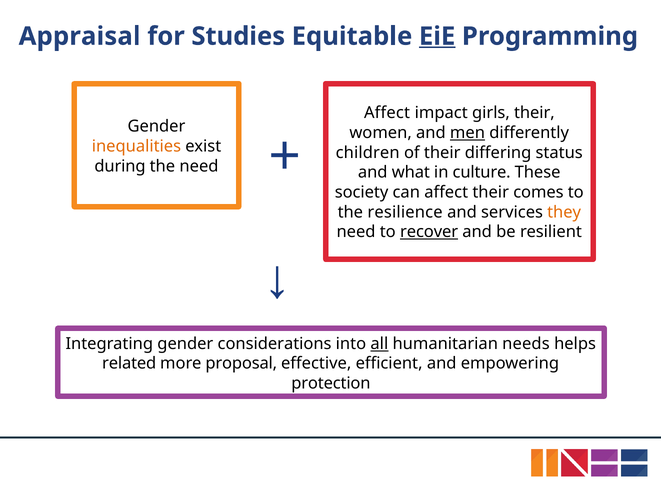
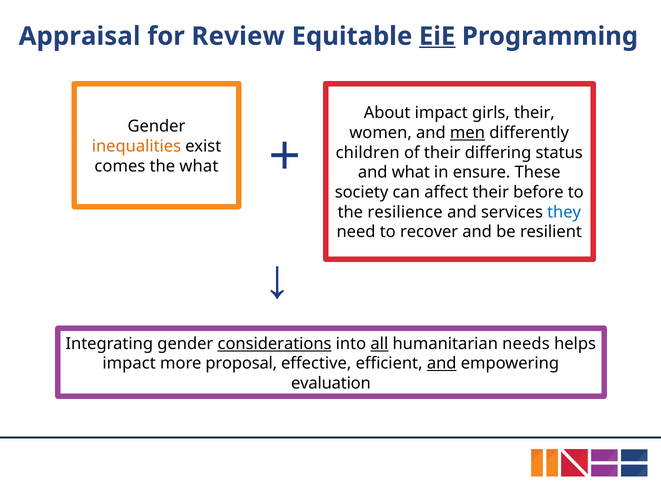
Studies: Studies -> Review (238, 36)
Affect: Affect -> About (387, 113)
during: during -> comes (120, 166)
the need: need -> what (199, 166)
culture: culture -> ensure (482, 172)
comes: comes -> before (538, 192)
they colour: orange -> blue (564, 212)
recover underline: present -> none (429, 232)
considerations underline: none -> present (275, 343)
related: related -> impact (129, 363)
and underline: none -> present (442, 363)
protection: protection -> evaluation (331, 383)
